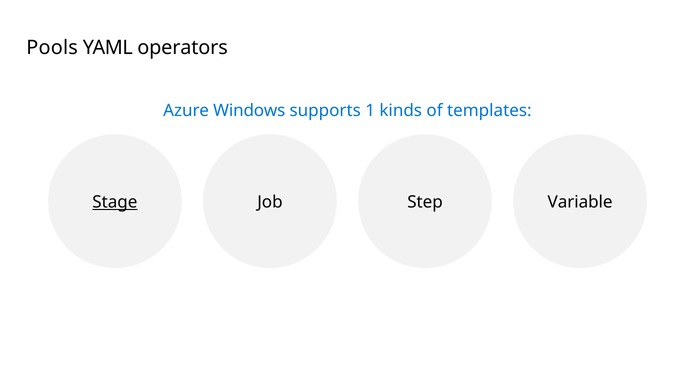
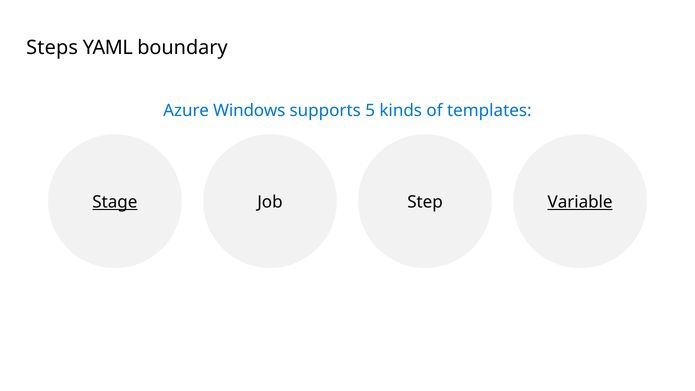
Pools: Pools -> Steps (52, 48)
operators: operators -> boundary (182, 48)
1: 1 -> 5 (370, 110)
Variable underline: none -> present (580, 202)
